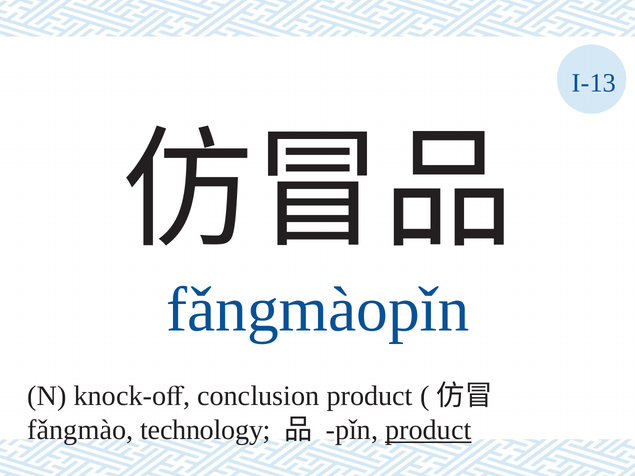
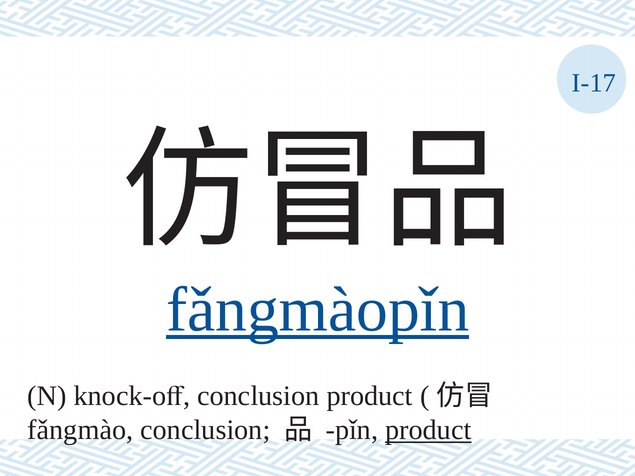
I-13: I-13 -> I-17 (594, 83)
fǎngmàopǐn underline: none -> present (318, 310)
fǎngmào technology: technology -> conclusion (205, 430)
